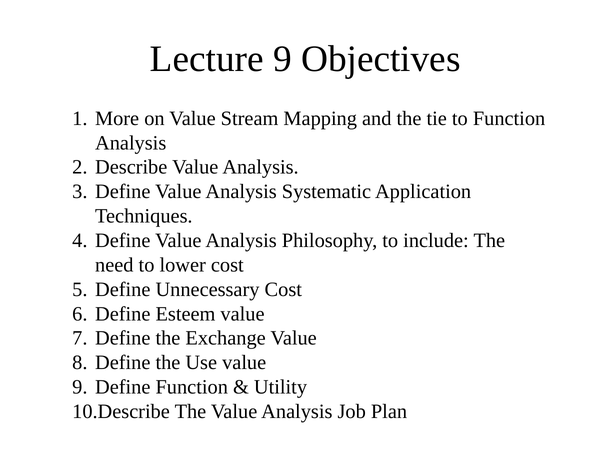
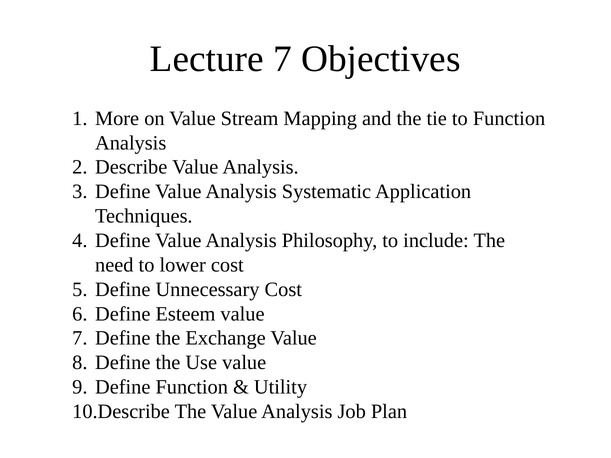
Lecture 9: 9 -> 7 (282, 59)
